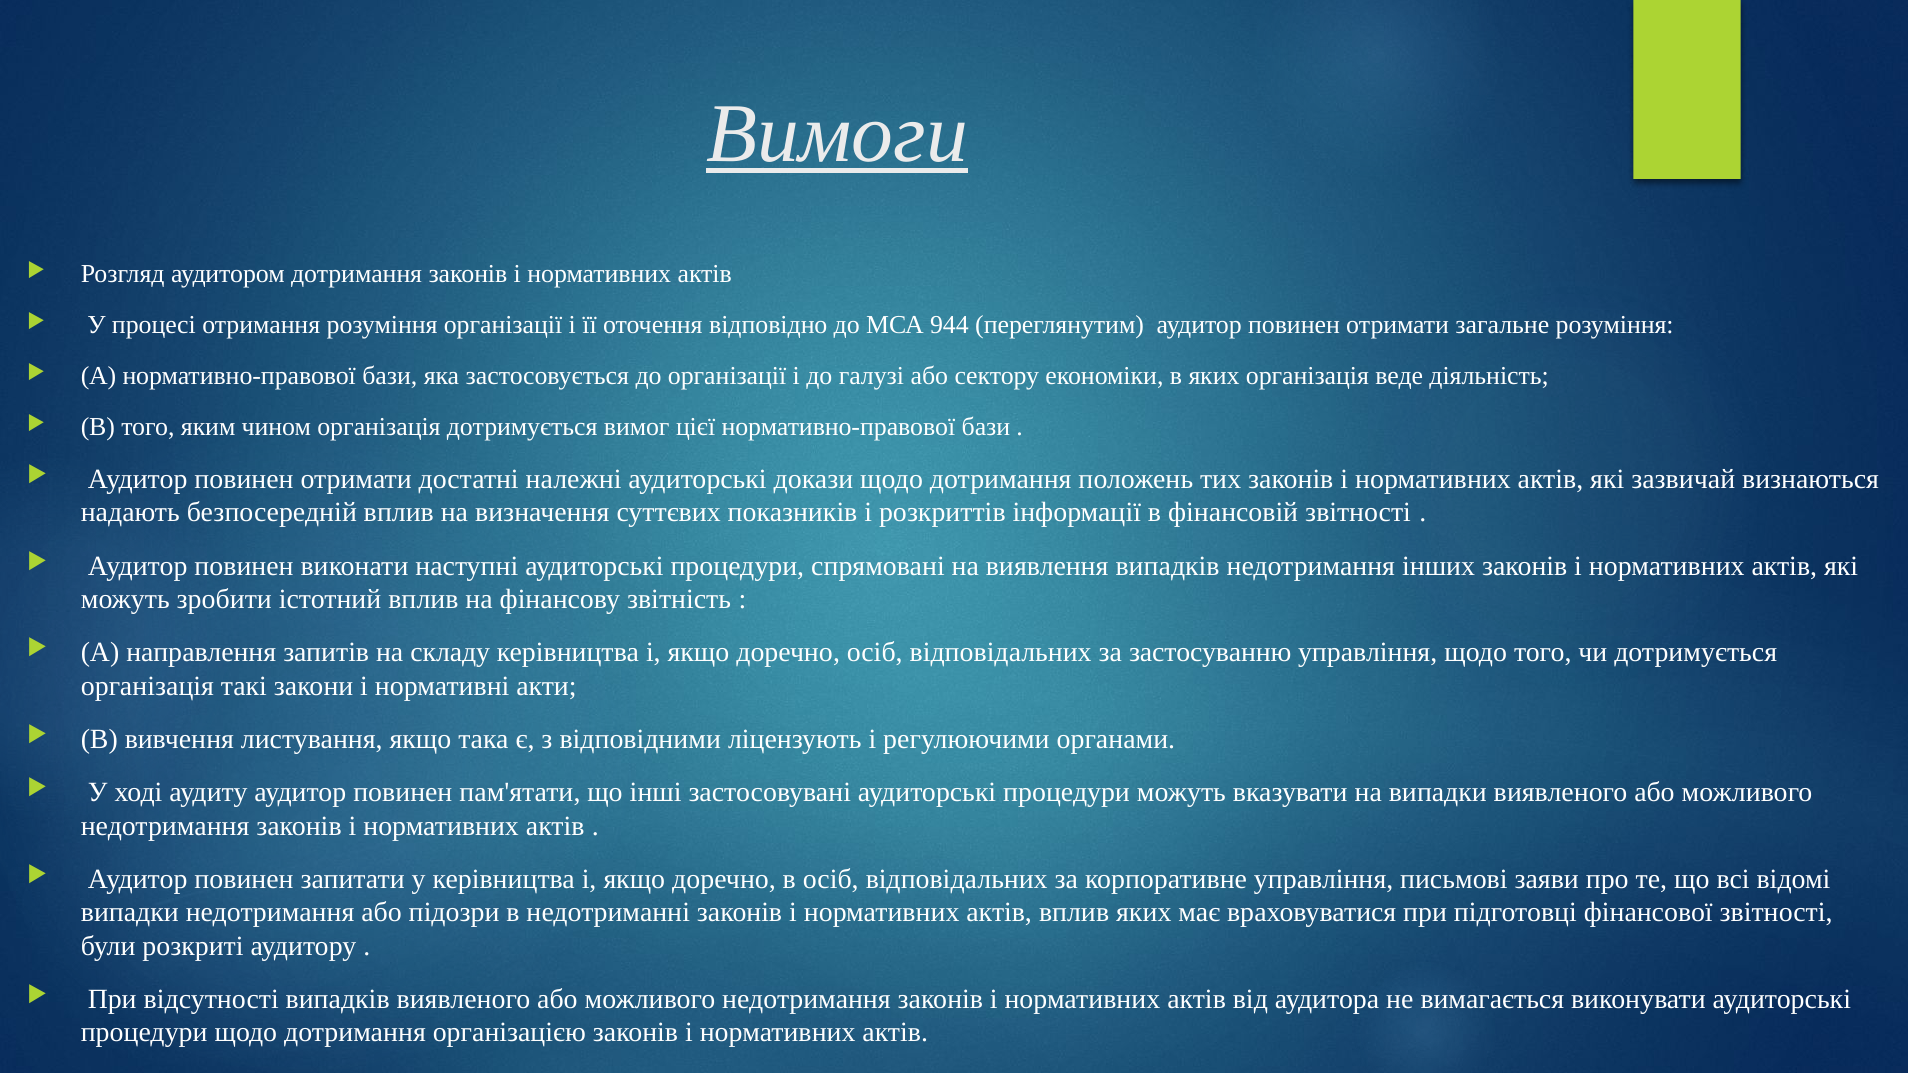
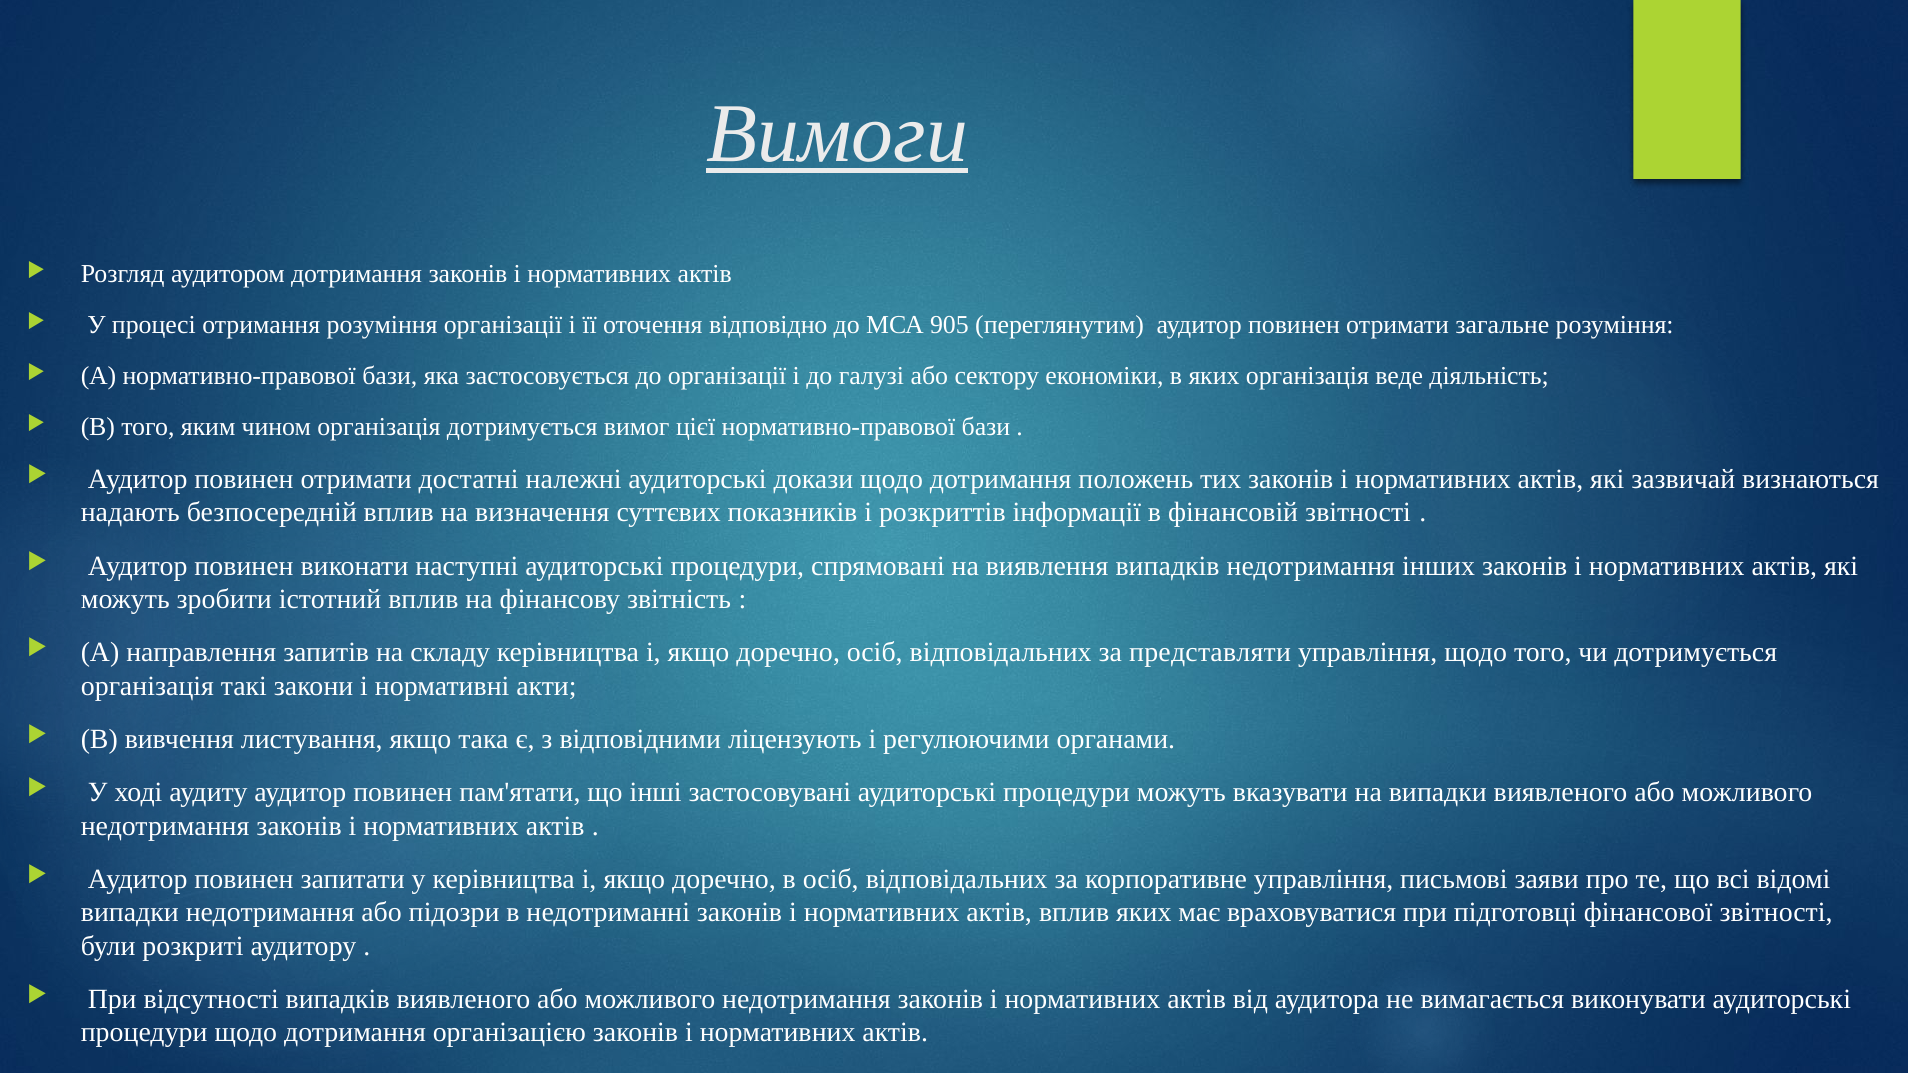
944: 944 -> 905 (949, 325)
застосуванню: застосуванню -> представляти (1210, 653)
